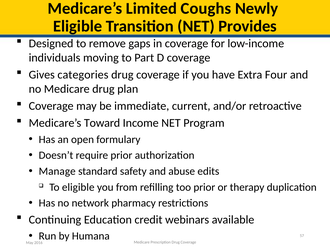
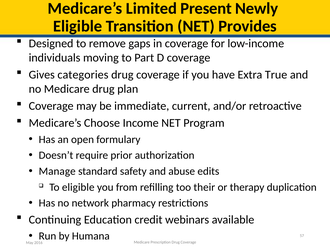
Coughs: Coughs -> Present (206, 8)
Four: Four -> True (276, 75)
Toward: Toward -> Choose (102, 123)
too prior: prior -> their (204, 188)
